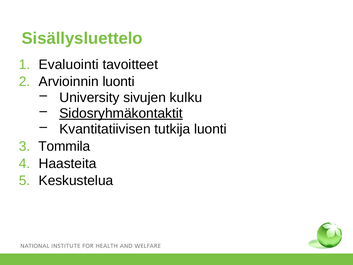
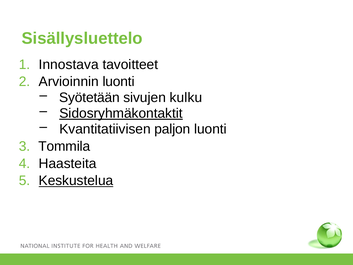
Evaluointi: Evaluointi -> Innostava (69, 64)
University: University -> Syötetään (89, 97)
tutkija: tutkija -> paljon (172, 129)
Keskustelua underline: none -> present (76, 181)
